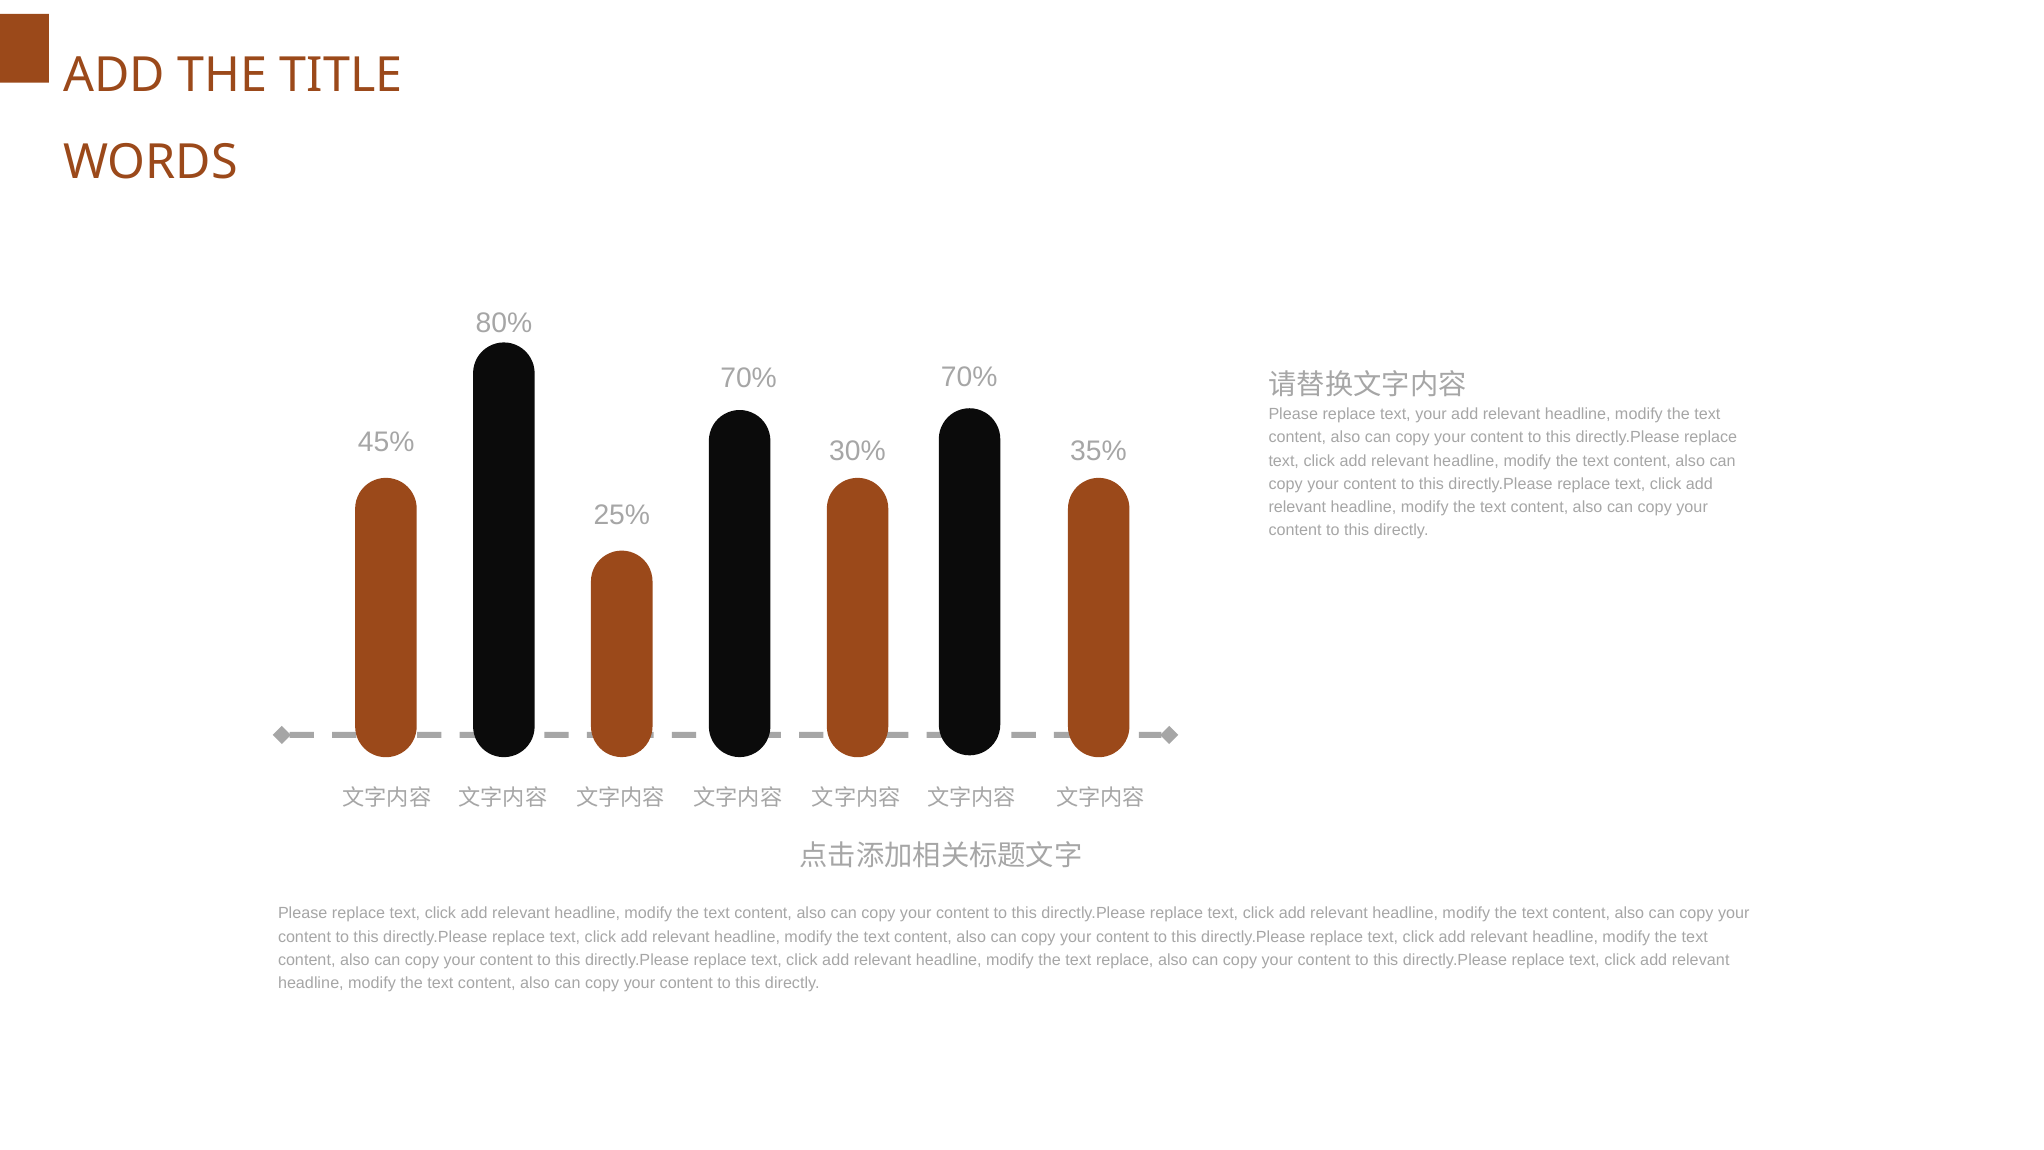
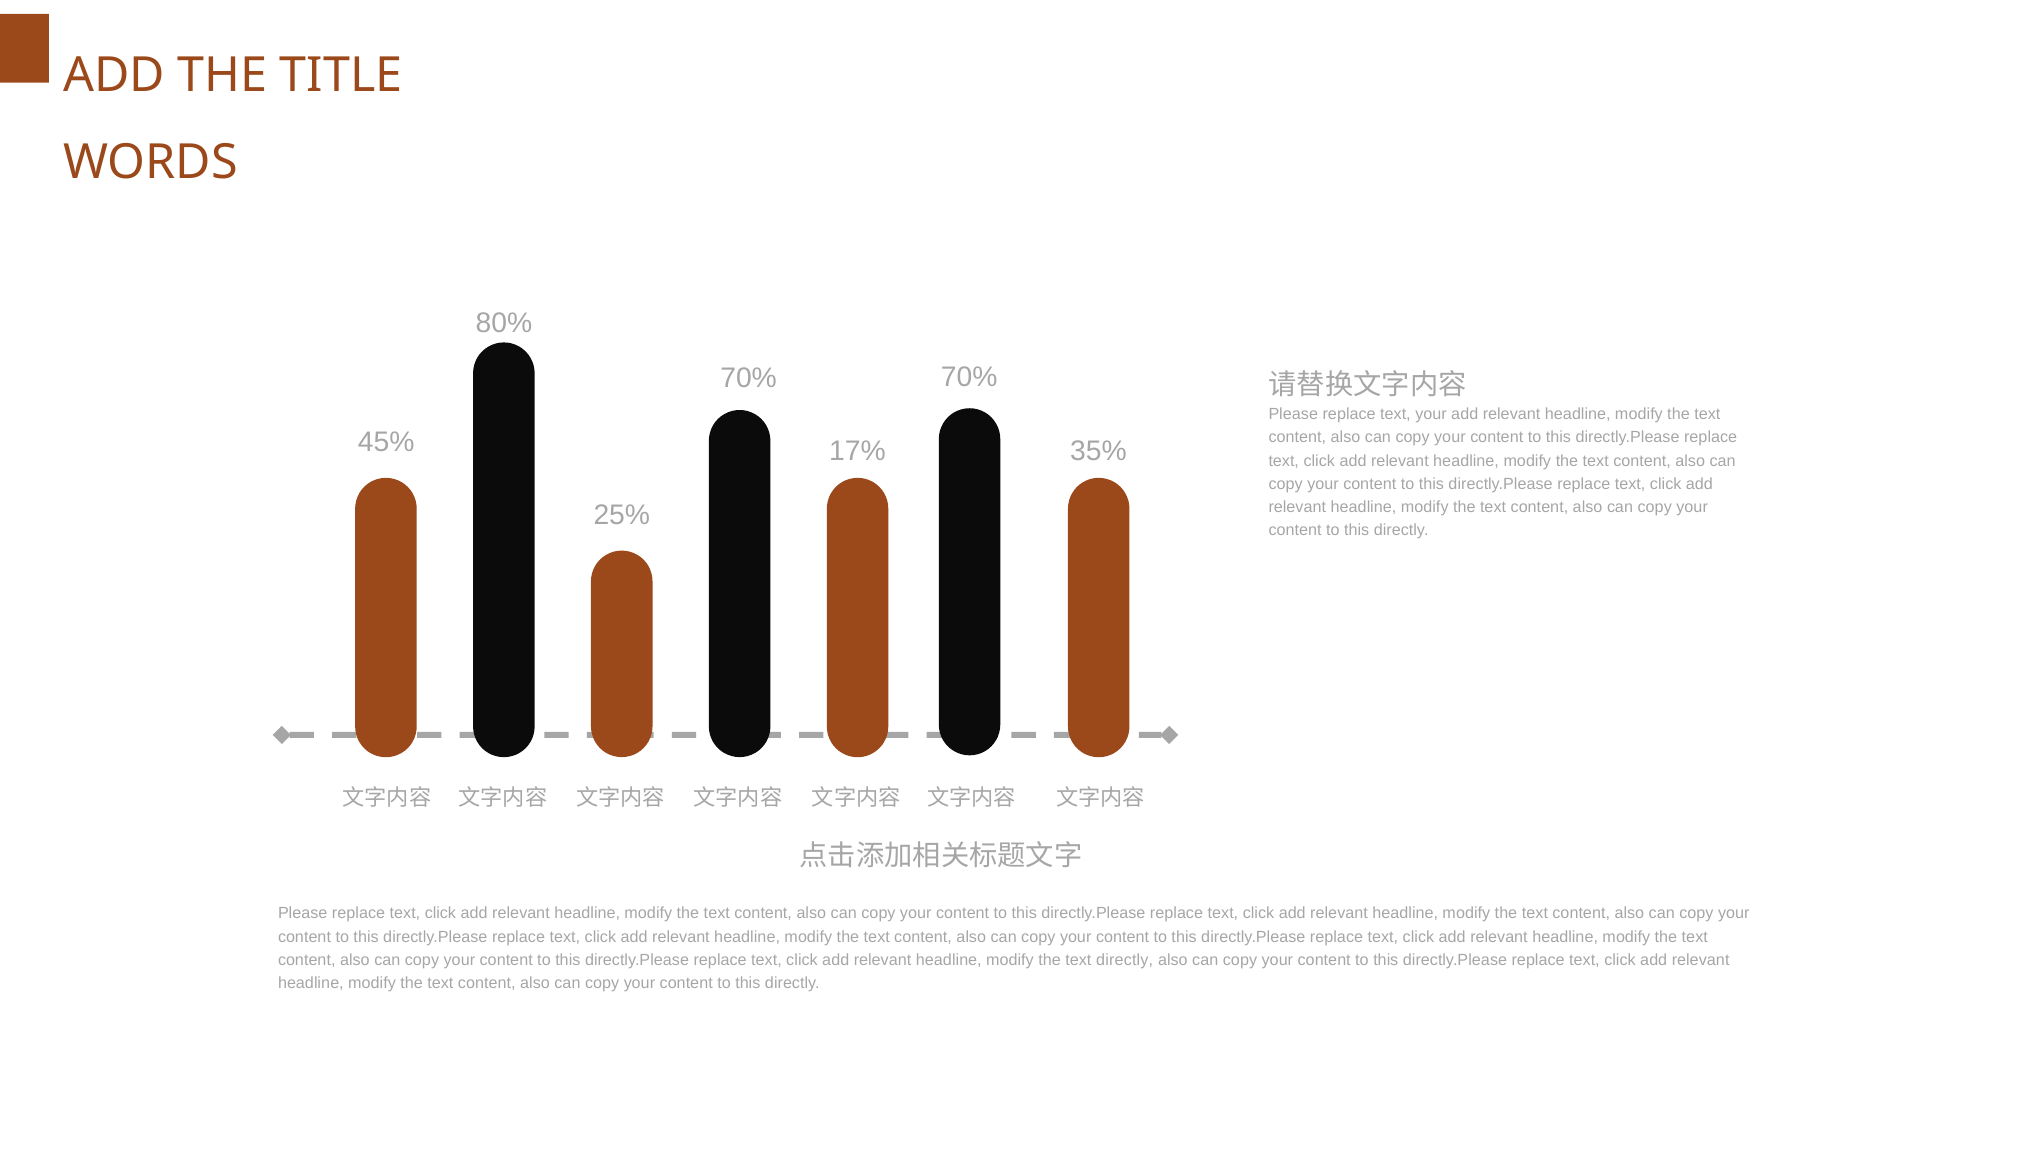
30%: 30% -> 17% (857, 451)
text replace: replace -> directly (1125, 960)
